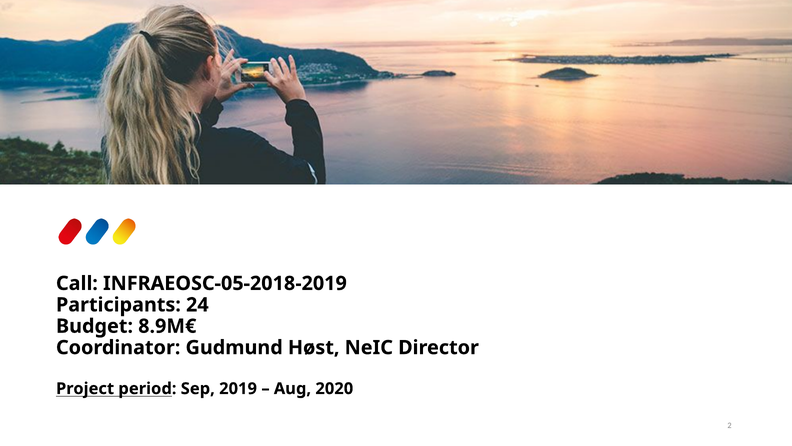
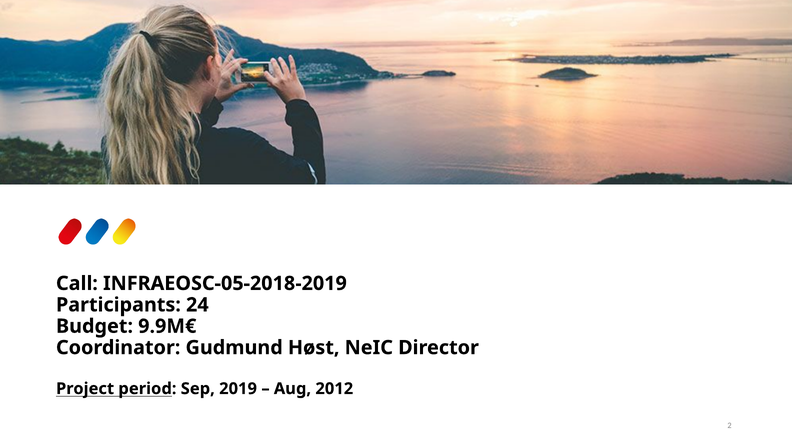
8.9M€: 8.9M€ -> 9.9M€ (167, 326)
2020: 2020 -> 2012 (334, 388)
